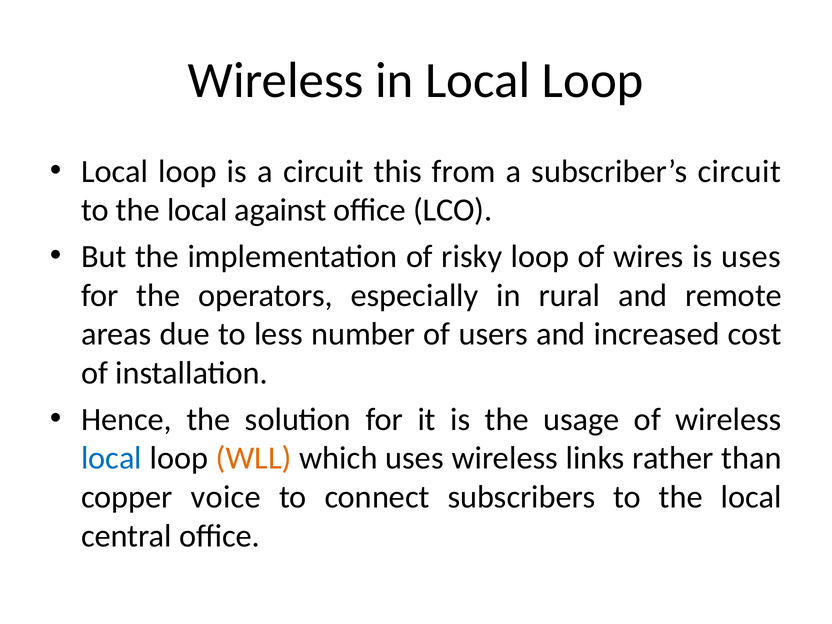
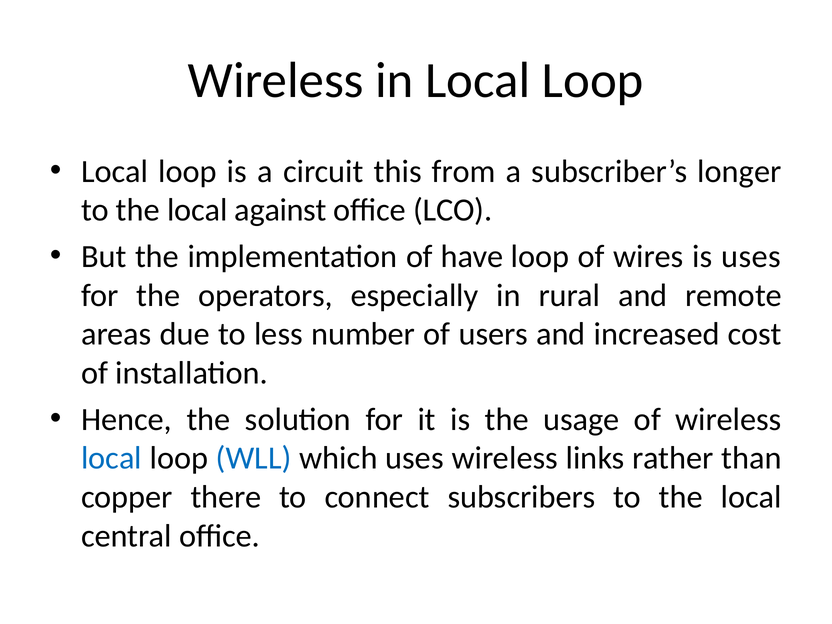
subscriber’s circuit: circuit -> longer (739, 171)
risky: risky -> have (472, 257)
WLL colour: orange -> blue (254, 458)
voice: voice -> there (226, 497)
